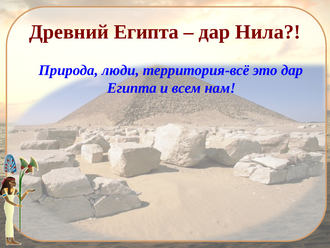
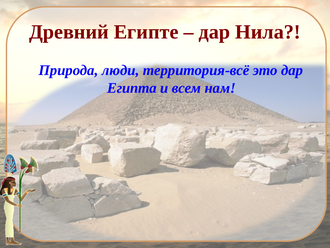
Древний Египта: Египта -> Египте (146, 32)
